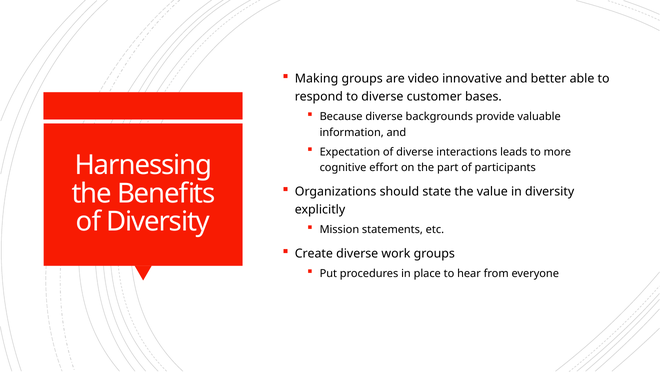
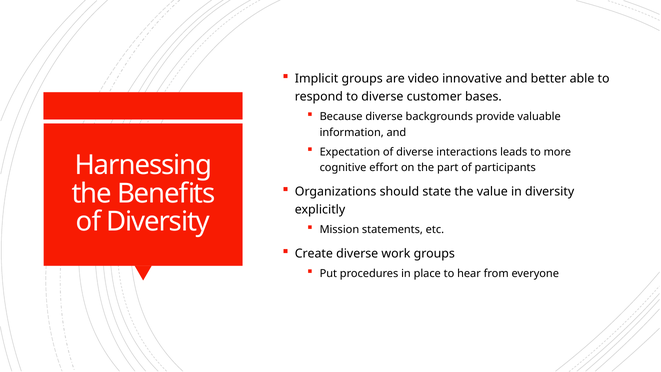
Making: Making -> Implicit (317, 79)
